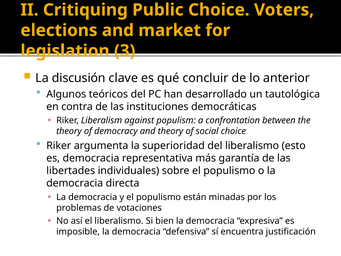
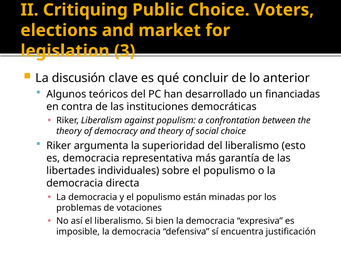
tautológica: tautológica -> financiadas (293, 94)
